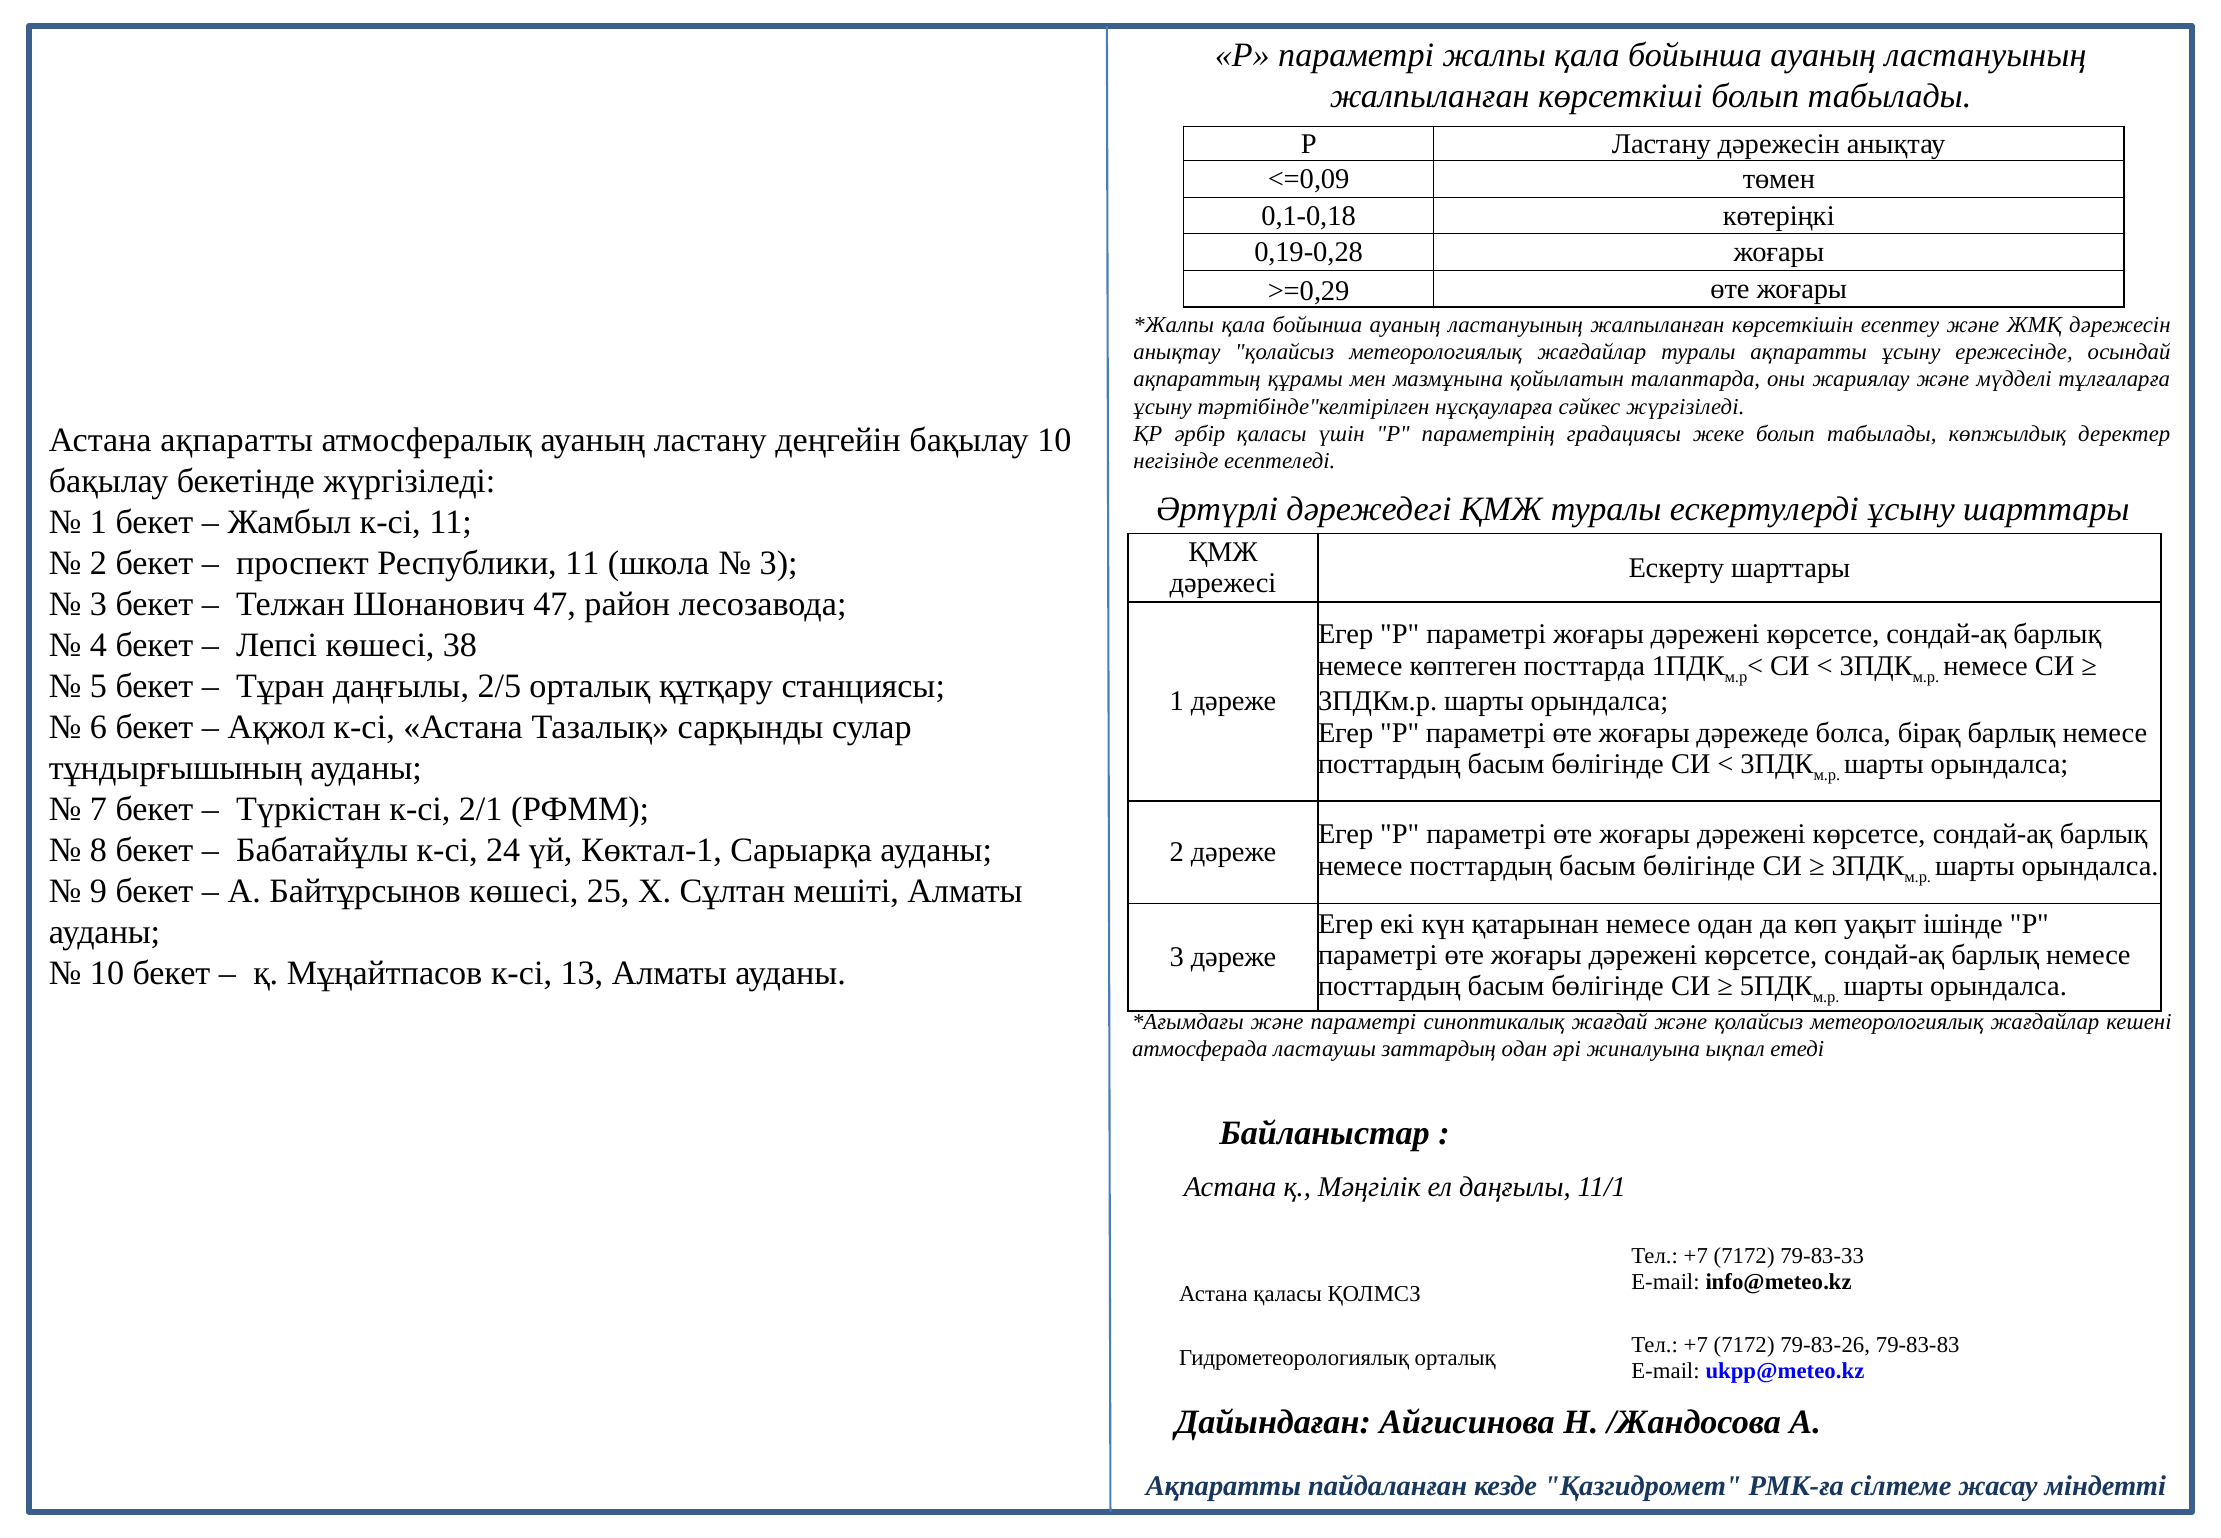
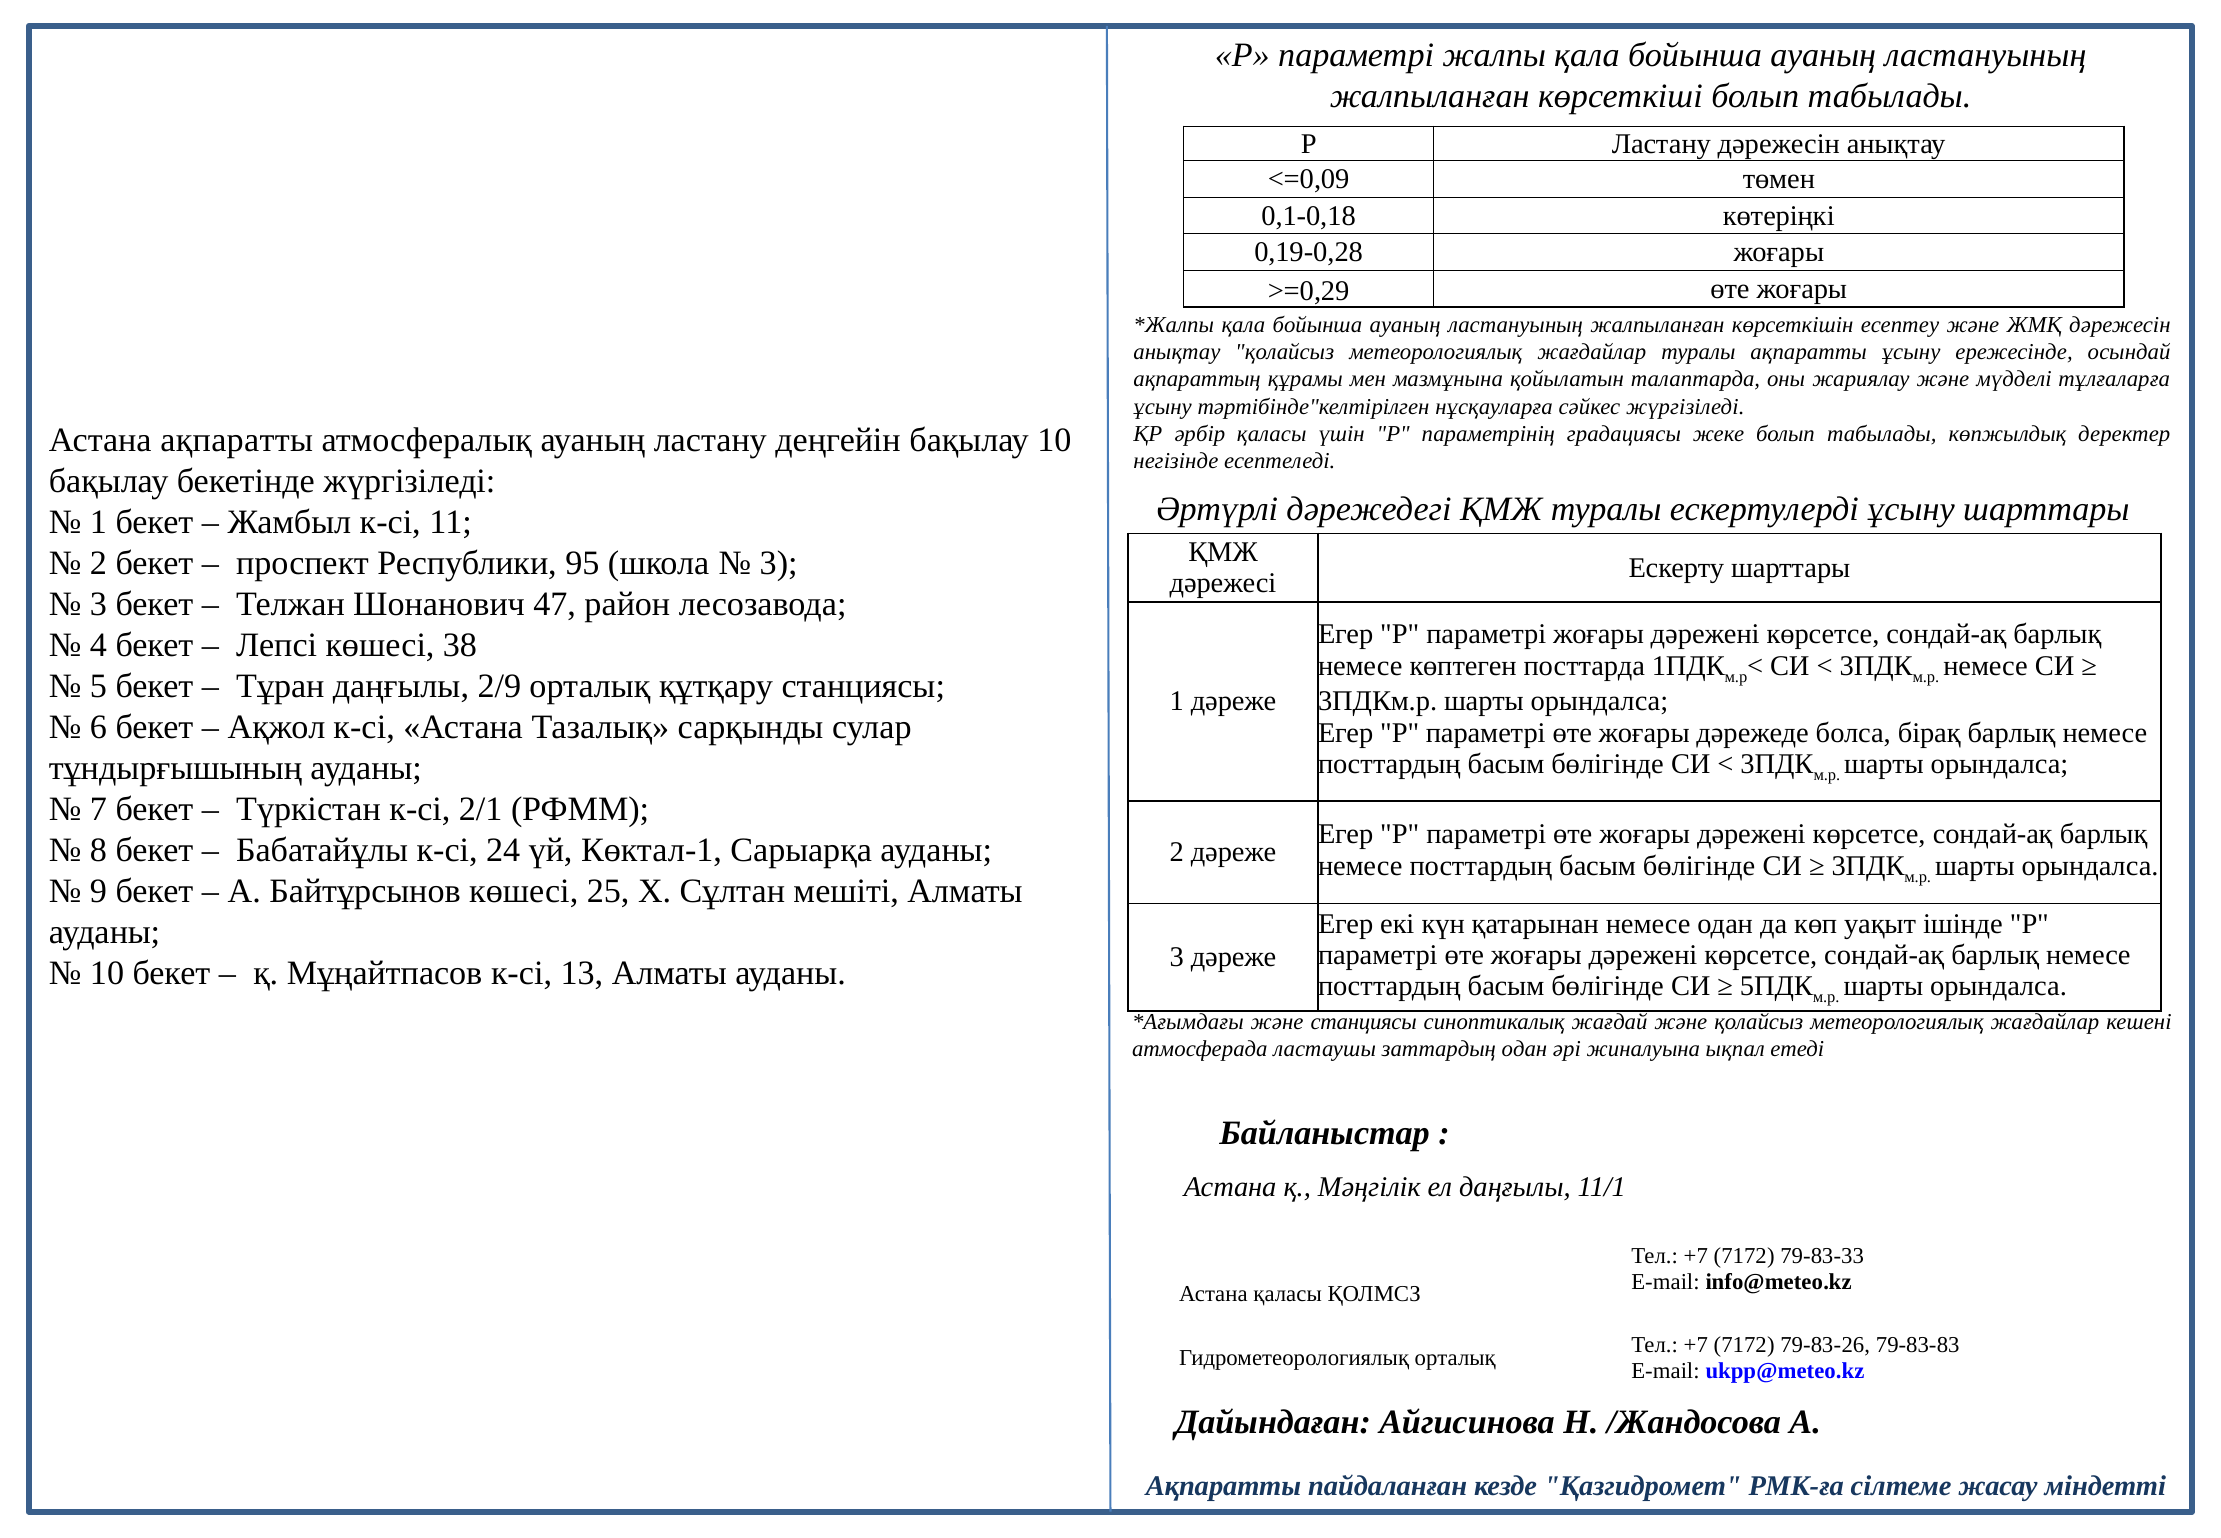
Республики 11: 11 -> 95 (582, 563)
2/5: 2/5 -> 2/9 (499, 686)
және параметрі: параметрі -> станциясы (1364, 1022)
